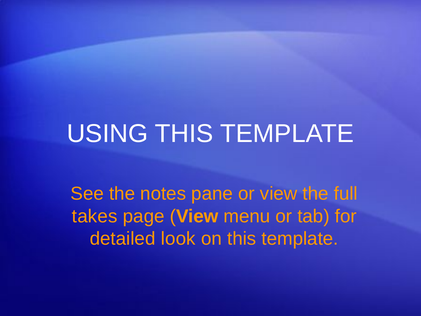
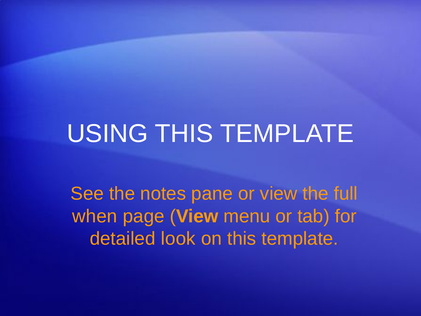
takes: takes -> when (95, 216)
